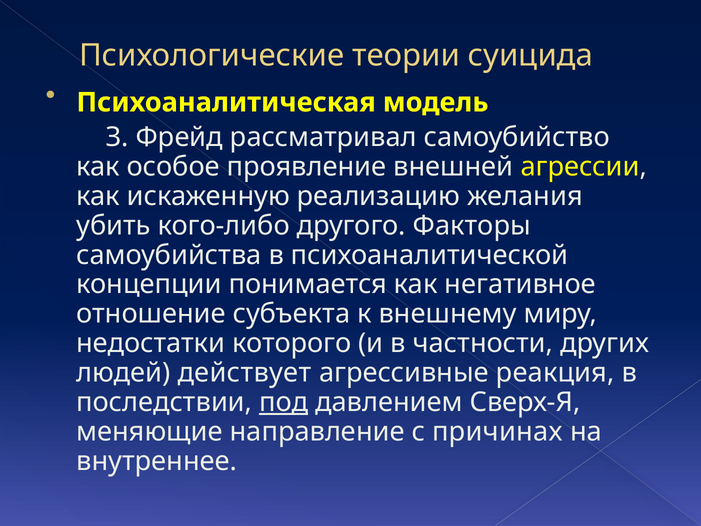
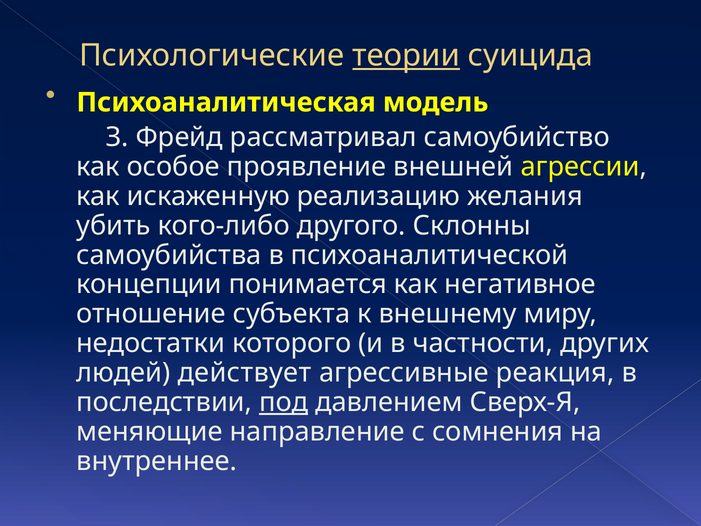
теории underline: none -> present (406, 56)
Факторы: Факторы -> Склонны (472, 225)
причинах: причинах -> сомнения (498, 432)
